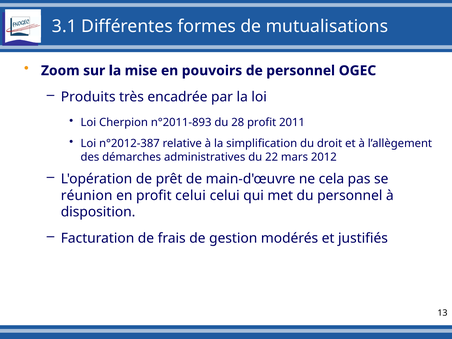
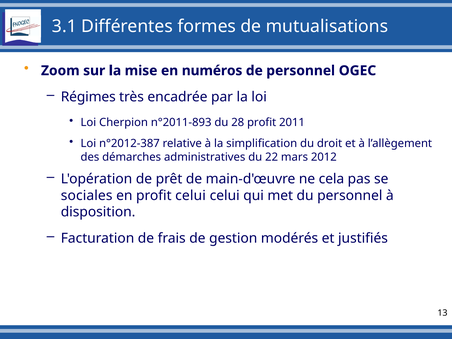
pouvoirs: pouvoirs -> numéros (212, 71)
Produits: Produits -> Régimes (88, 97)
réunion: réunion -> sociales (87, 195)
